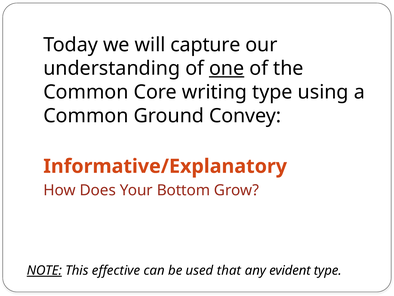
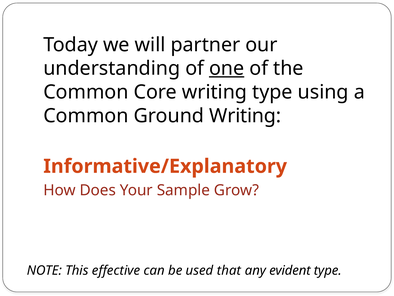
capture: capture -> partner (205, 45)
Ground Convey: Convey -> Writing (245, 116)
Bottom: Bottom -> Sample (183, 190)
NOTE underline: present -> none (44, 270)
